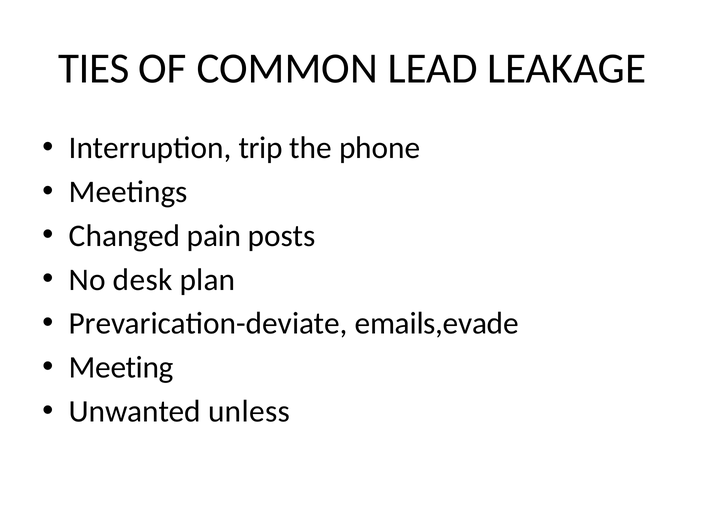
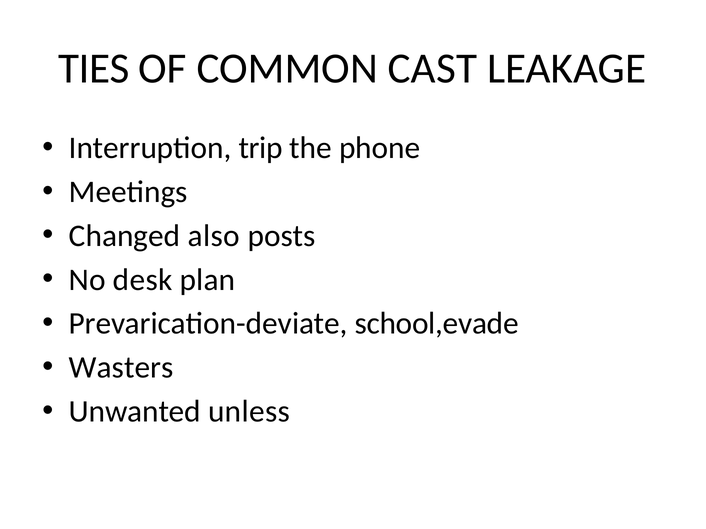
LEAD: LEAD -> CAST (432, 68)
pain: pain -> also (214, 236)
emails,evade: emails,evade -> school,evade (437, 324)
Meeting: Meeting -> Wasters (121, 368)
